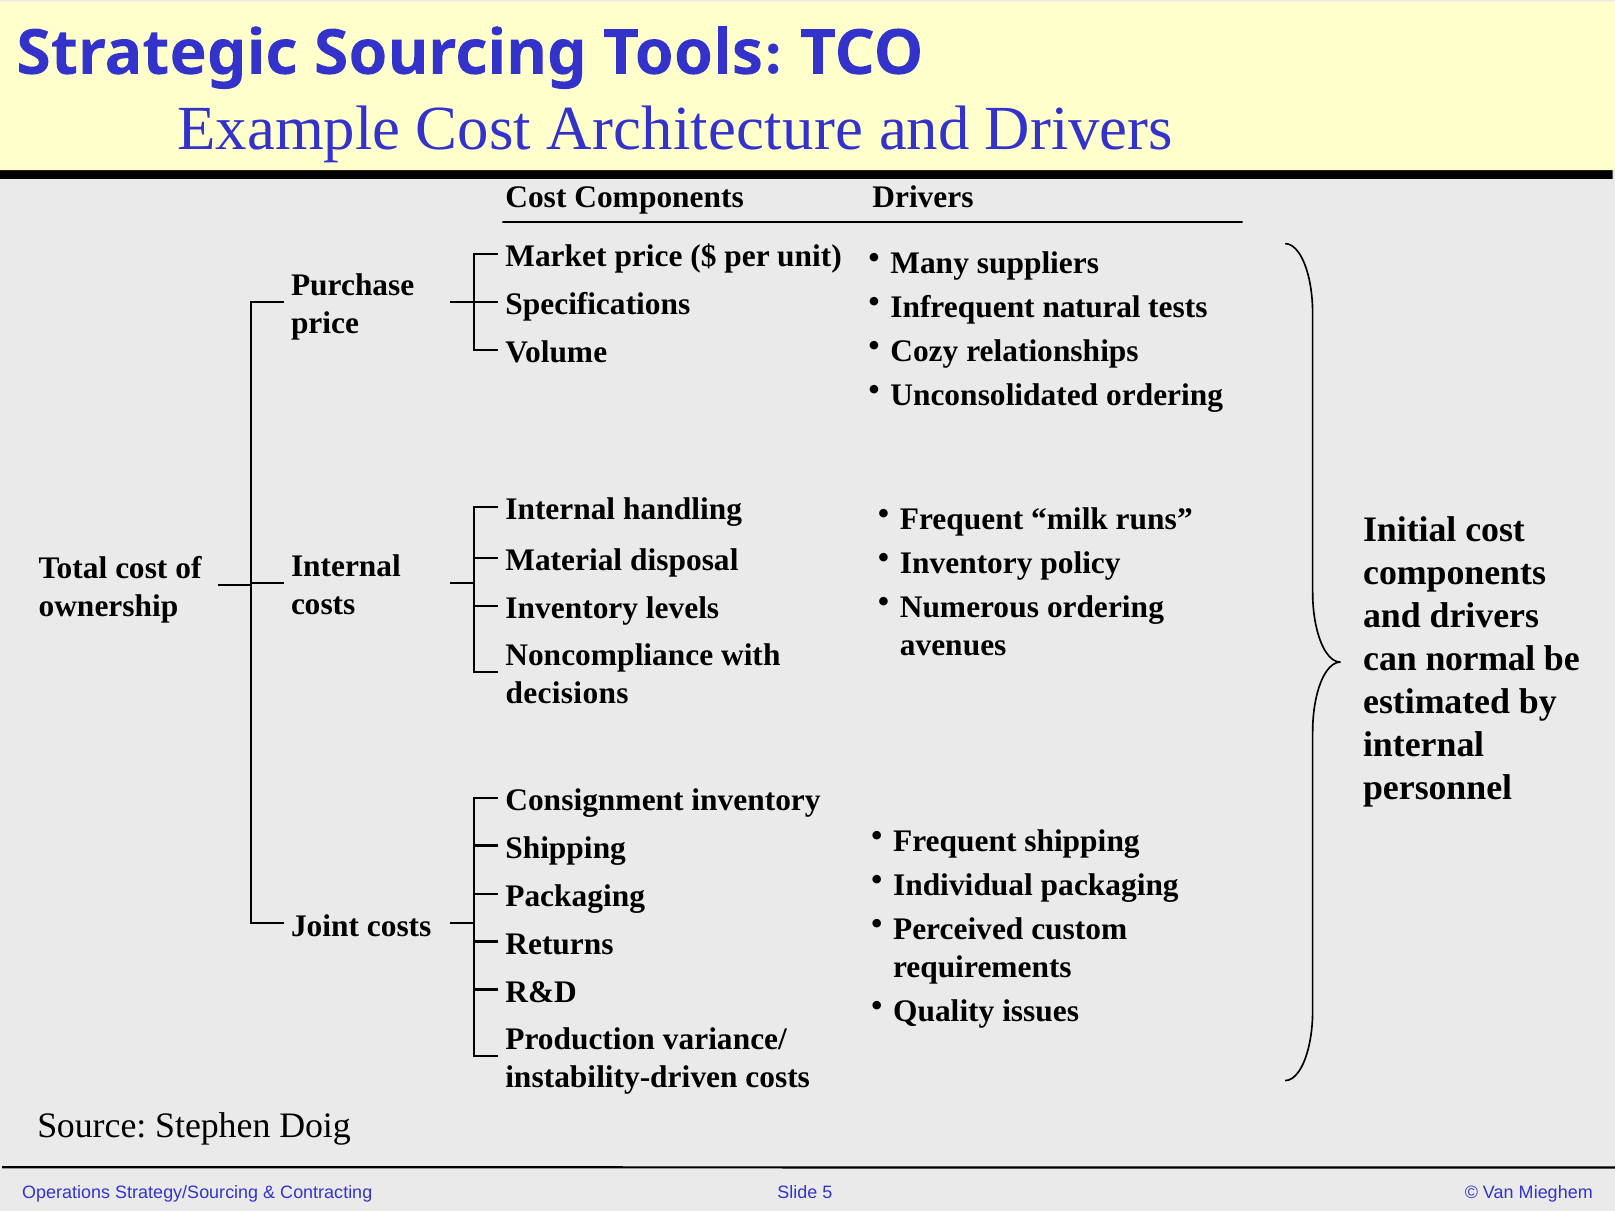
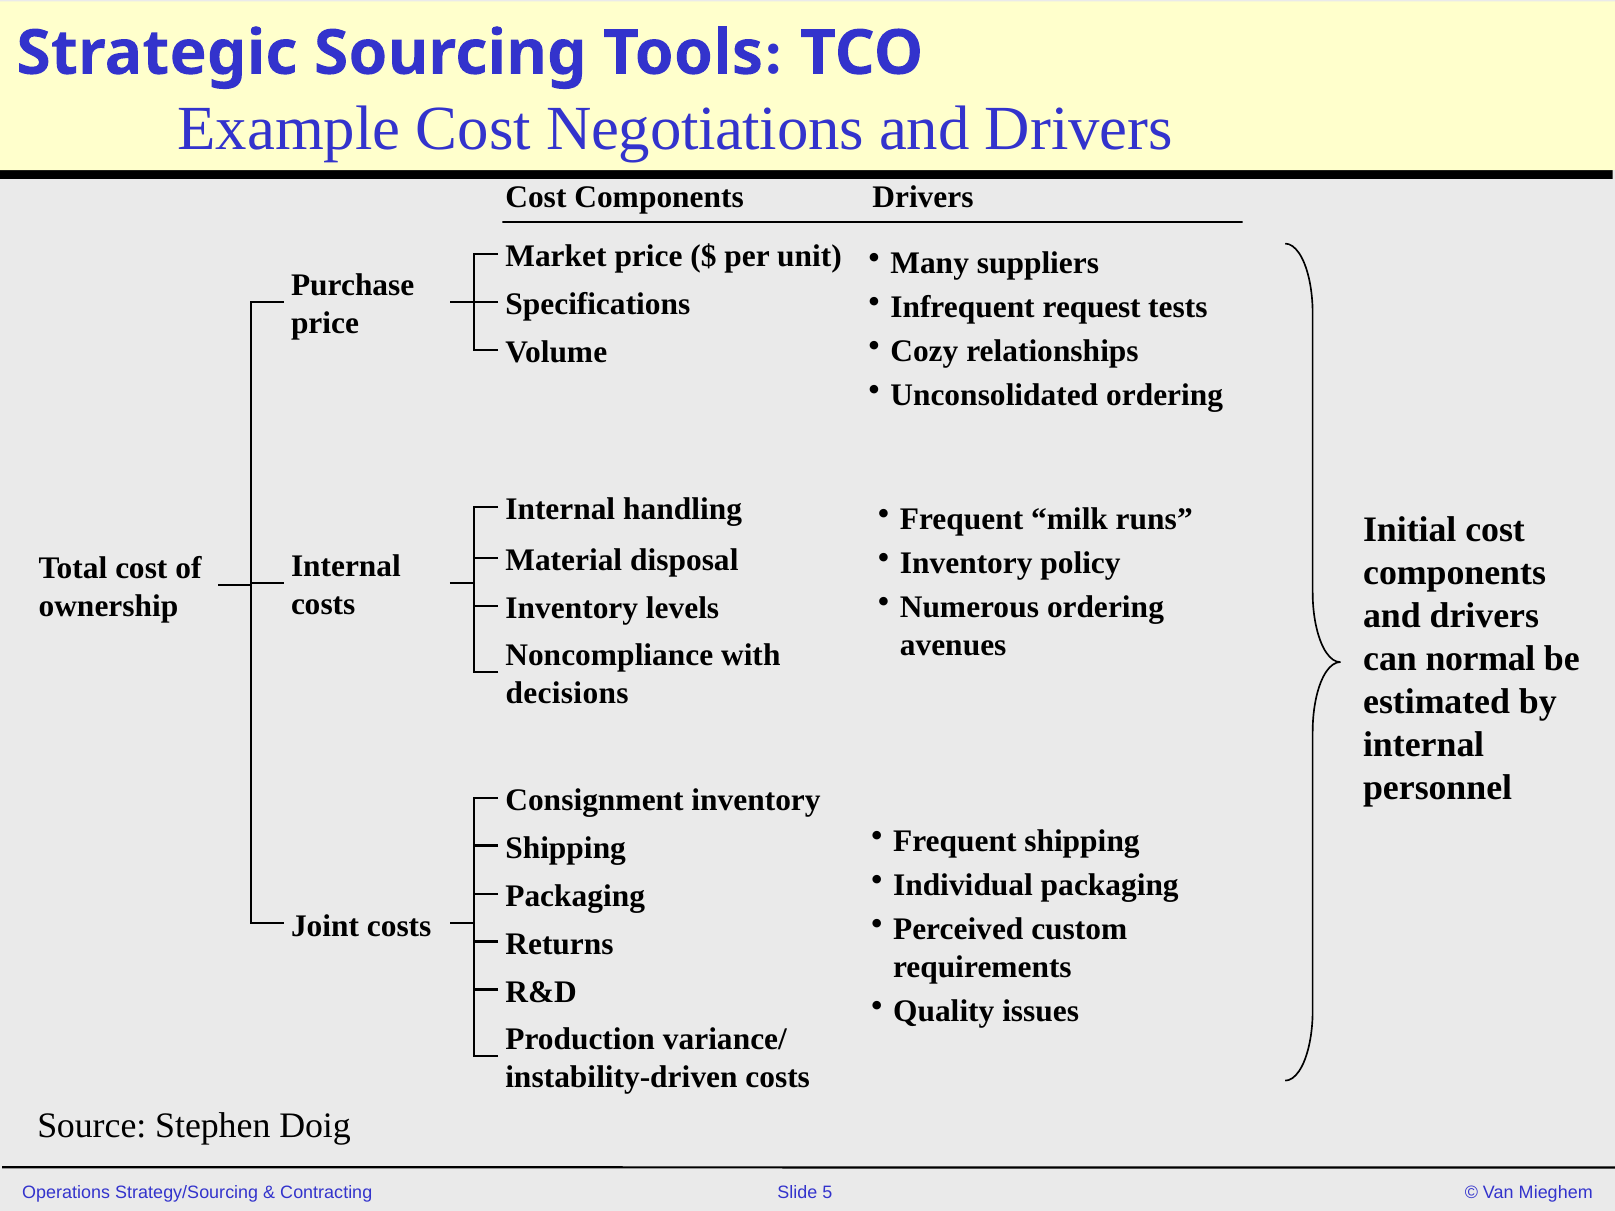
Architecture: Architecture -> Negotiations (705, 129)
natural: natural -> request (1092, 307)
